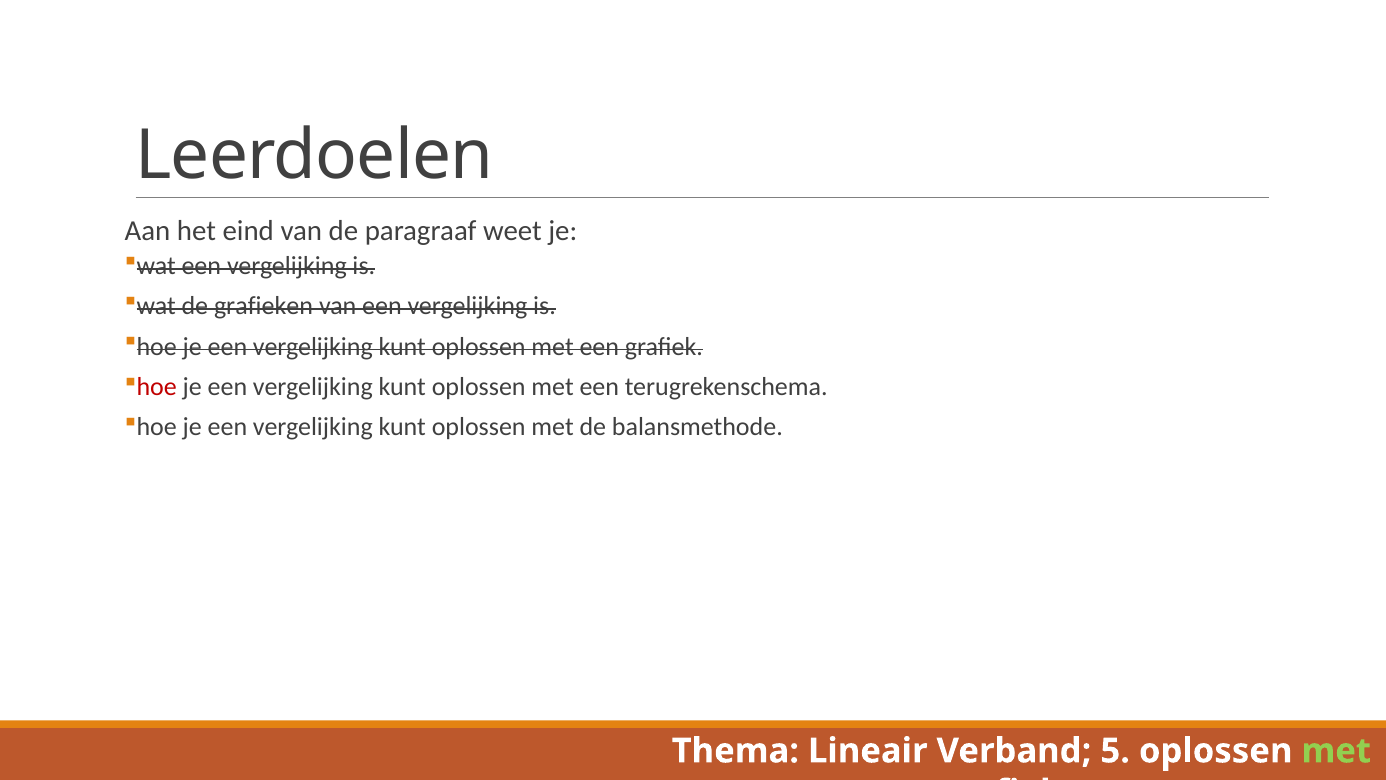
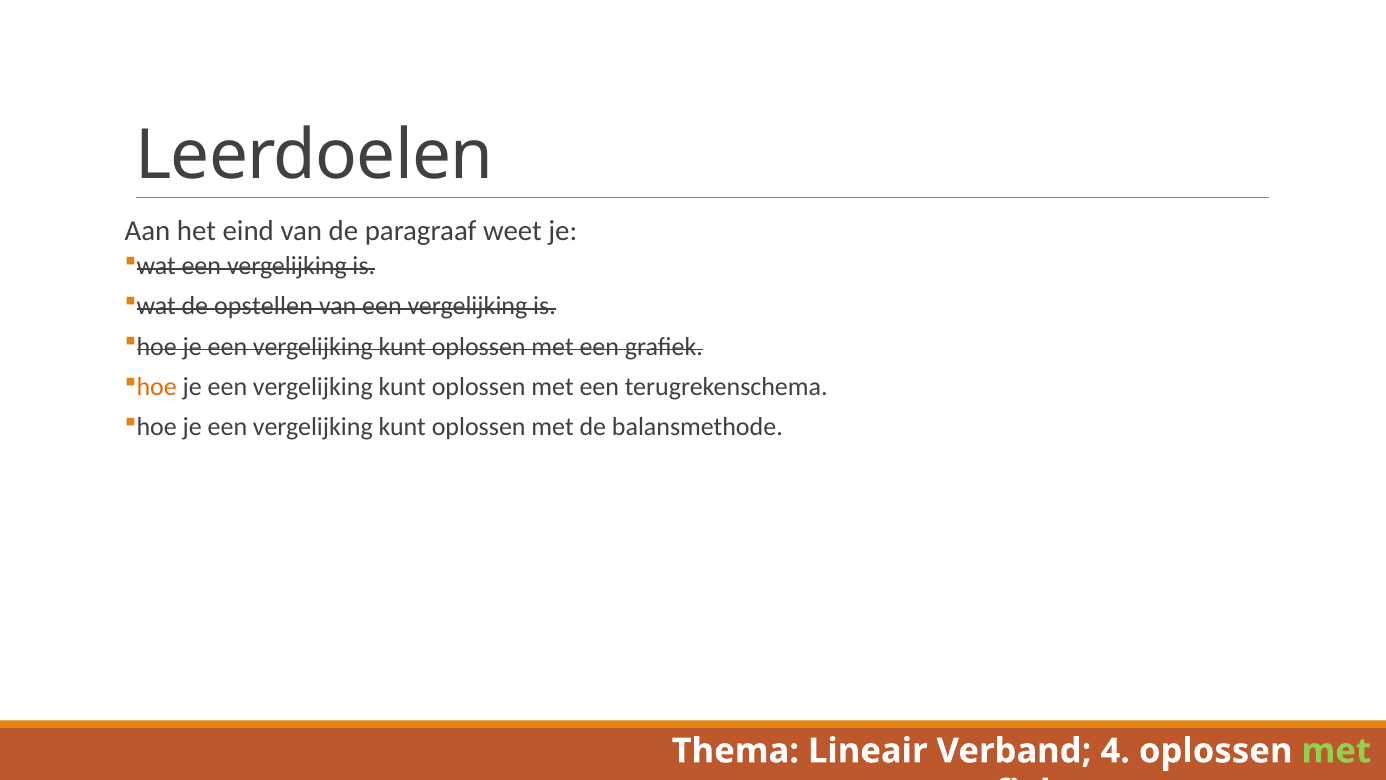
de grafieken: grafieken -> opstellen (263, 306)
hoe colour: red -> orange (157, 387)
5: 5 -> 4 (1115, 751)
